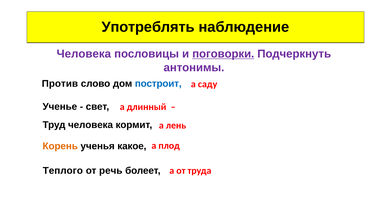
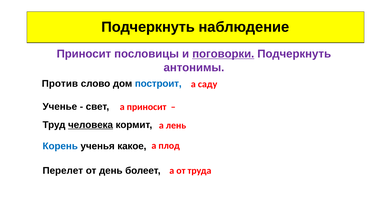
Употреблять: Употреблять -> Подчеркнуть (148, 27)
Человека: Человека -> Приносит (84, 54)
а длинный: длинный -> приносит (147, 107)
человека underline: none -> present (91, 125)
Корень colour: orange -> blue (60, 146)
Теплого: Теплого -> Перелет (63, 171)
речь: речь -> день (111, 171)
